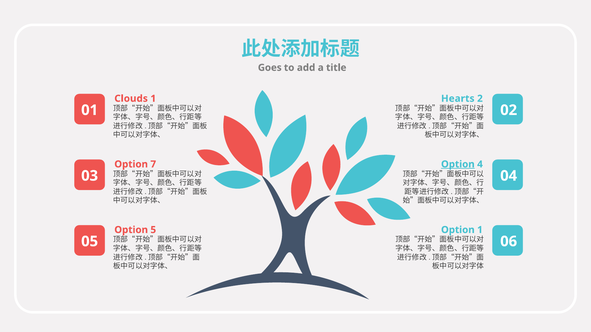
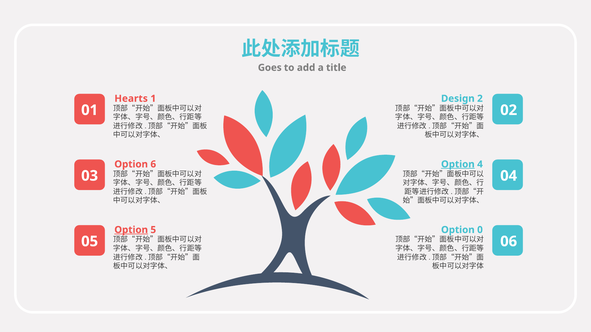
Clouds: Clouds -> Hearts (131, 99)
Hearts: Hearts -> Design (458, 99)
7: 7 -> 6 (153, 164)
Option underline: none -> present (131, 230)
Option 1: 1 -> 0 (480, 230)
